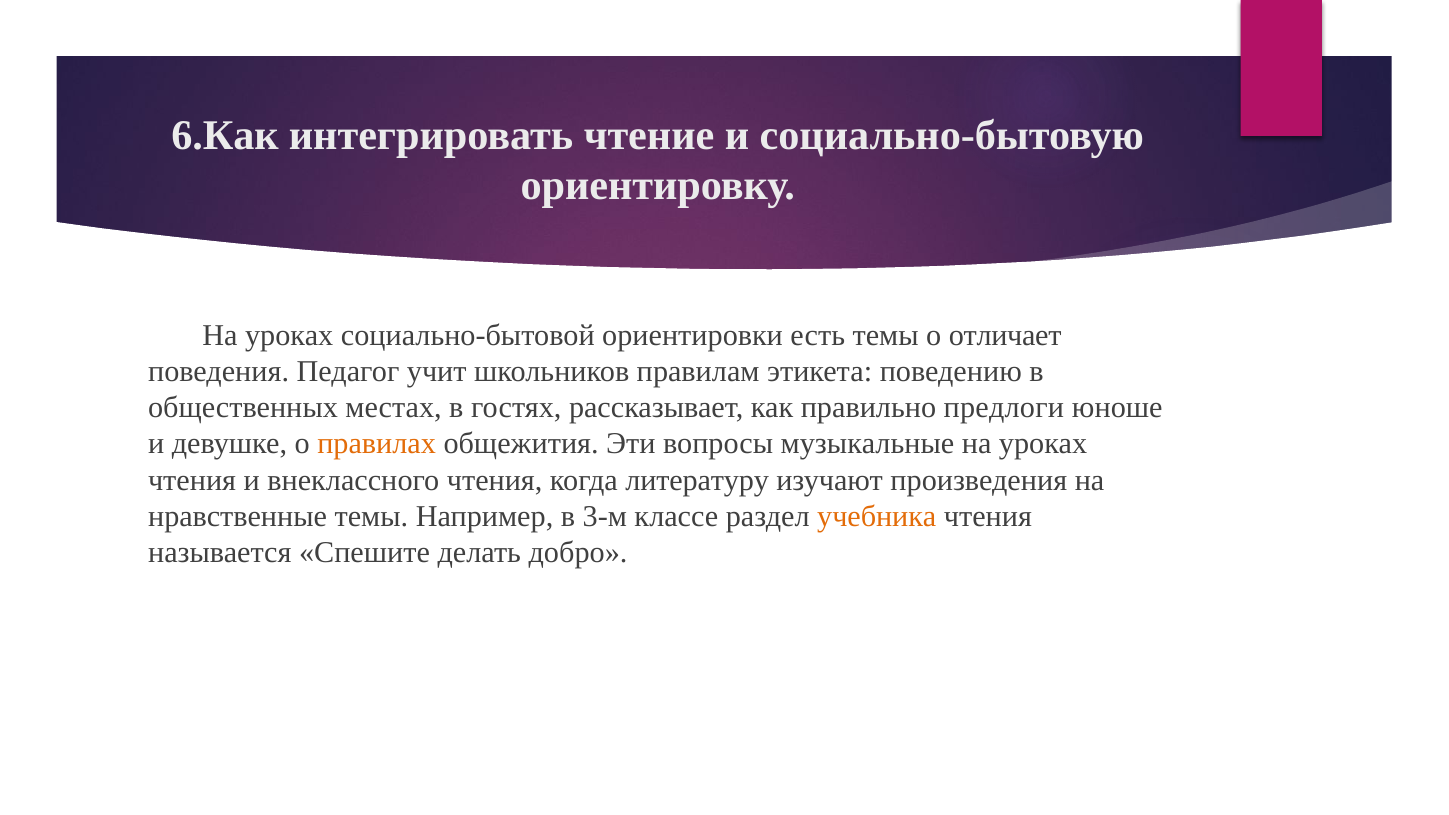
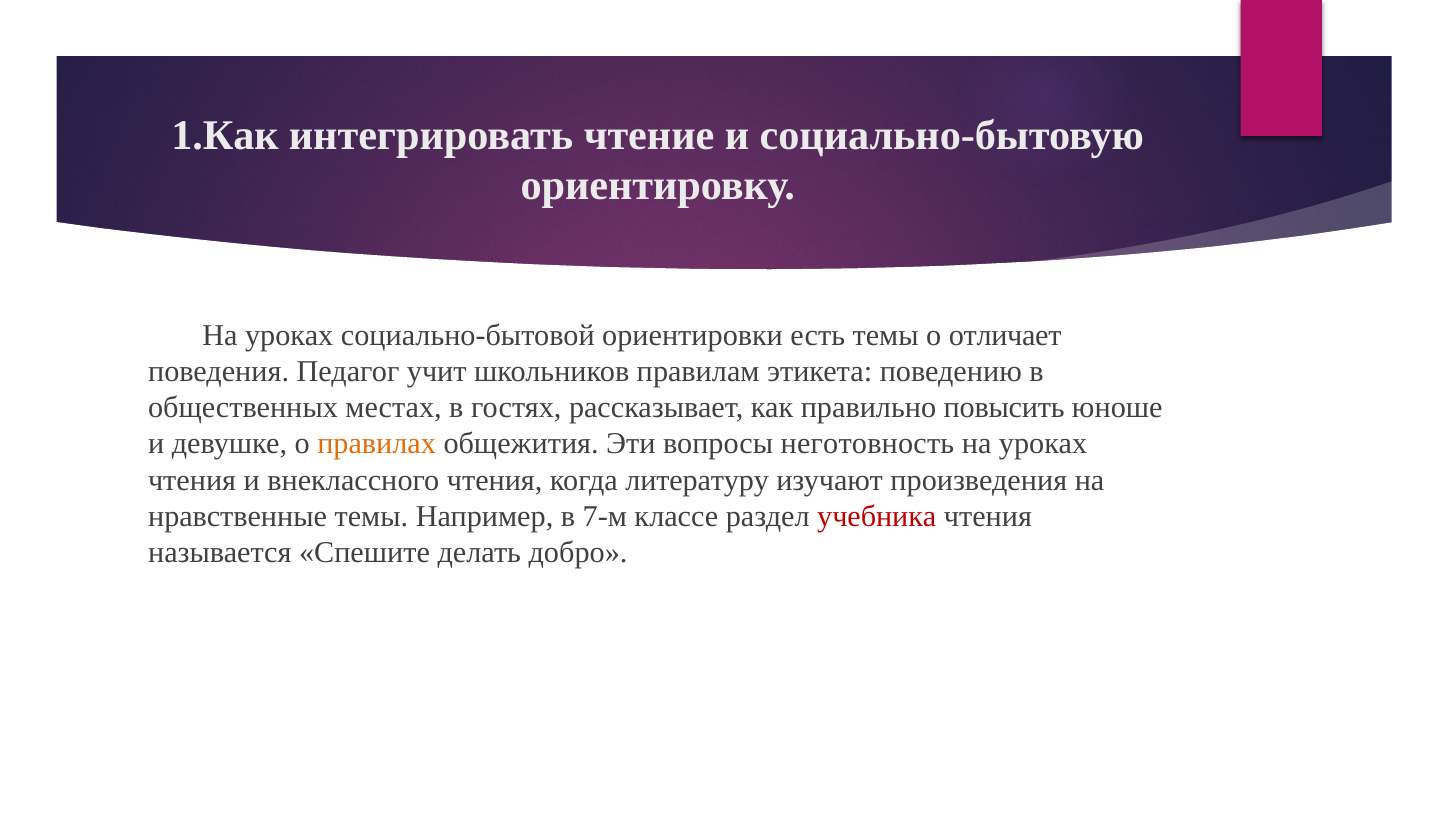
6.Как: 6.Как -> 1.Как (225, 135)
предлоги: предлоги -> повысить (1004, 408)
музыкальные: музыкальные -> неготовность (867, 444)
3-м: 3-м -> 7-м (605, 517)
учебника colour: orange -> red (877, 517)
